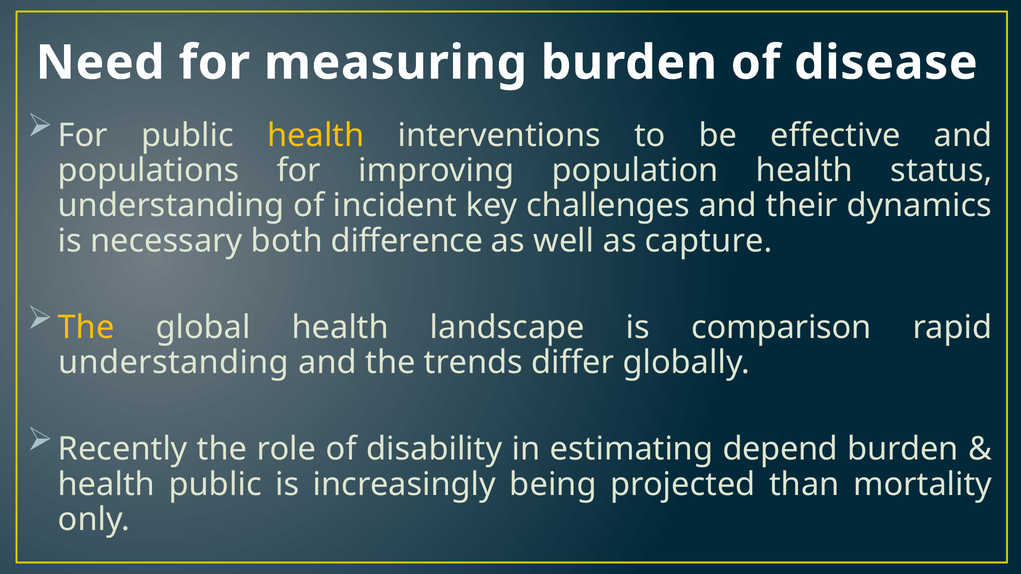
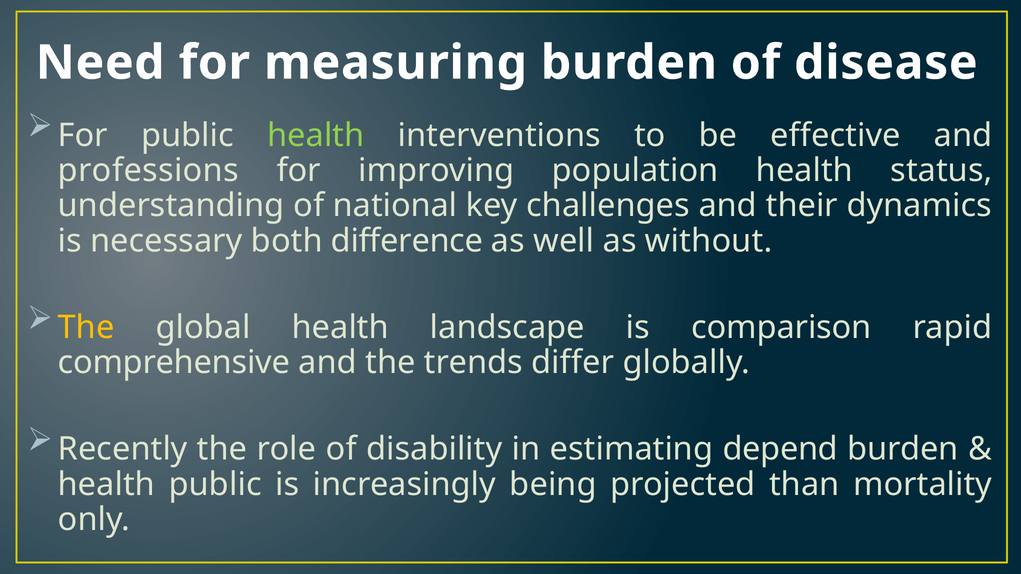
health colour: yellow -> light green (316, 135)
populations: populations -> professions (148, 171)
incident: incident -> national (395, 206)
capture: capture -> without (709, 241)
understanding: understanding -> comprehensive (174, 363)
